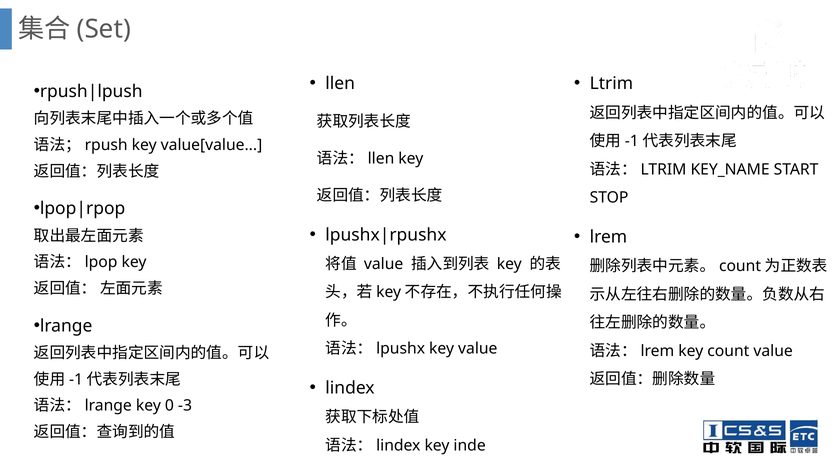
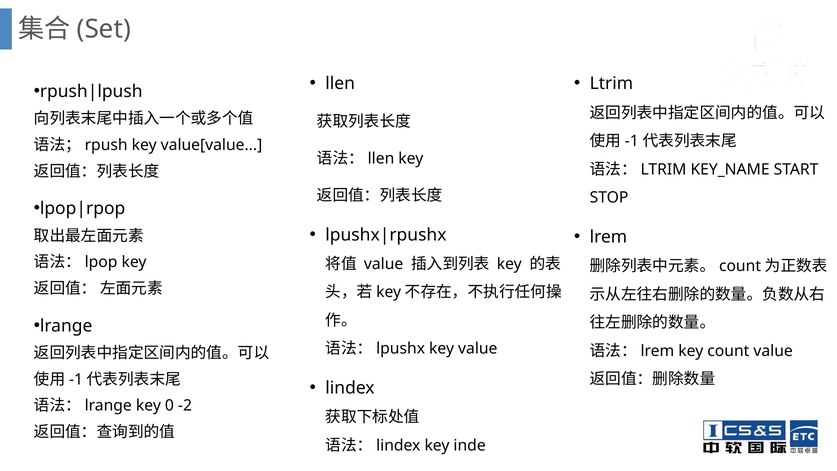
-3: -3 -> -2 (185, 406)
